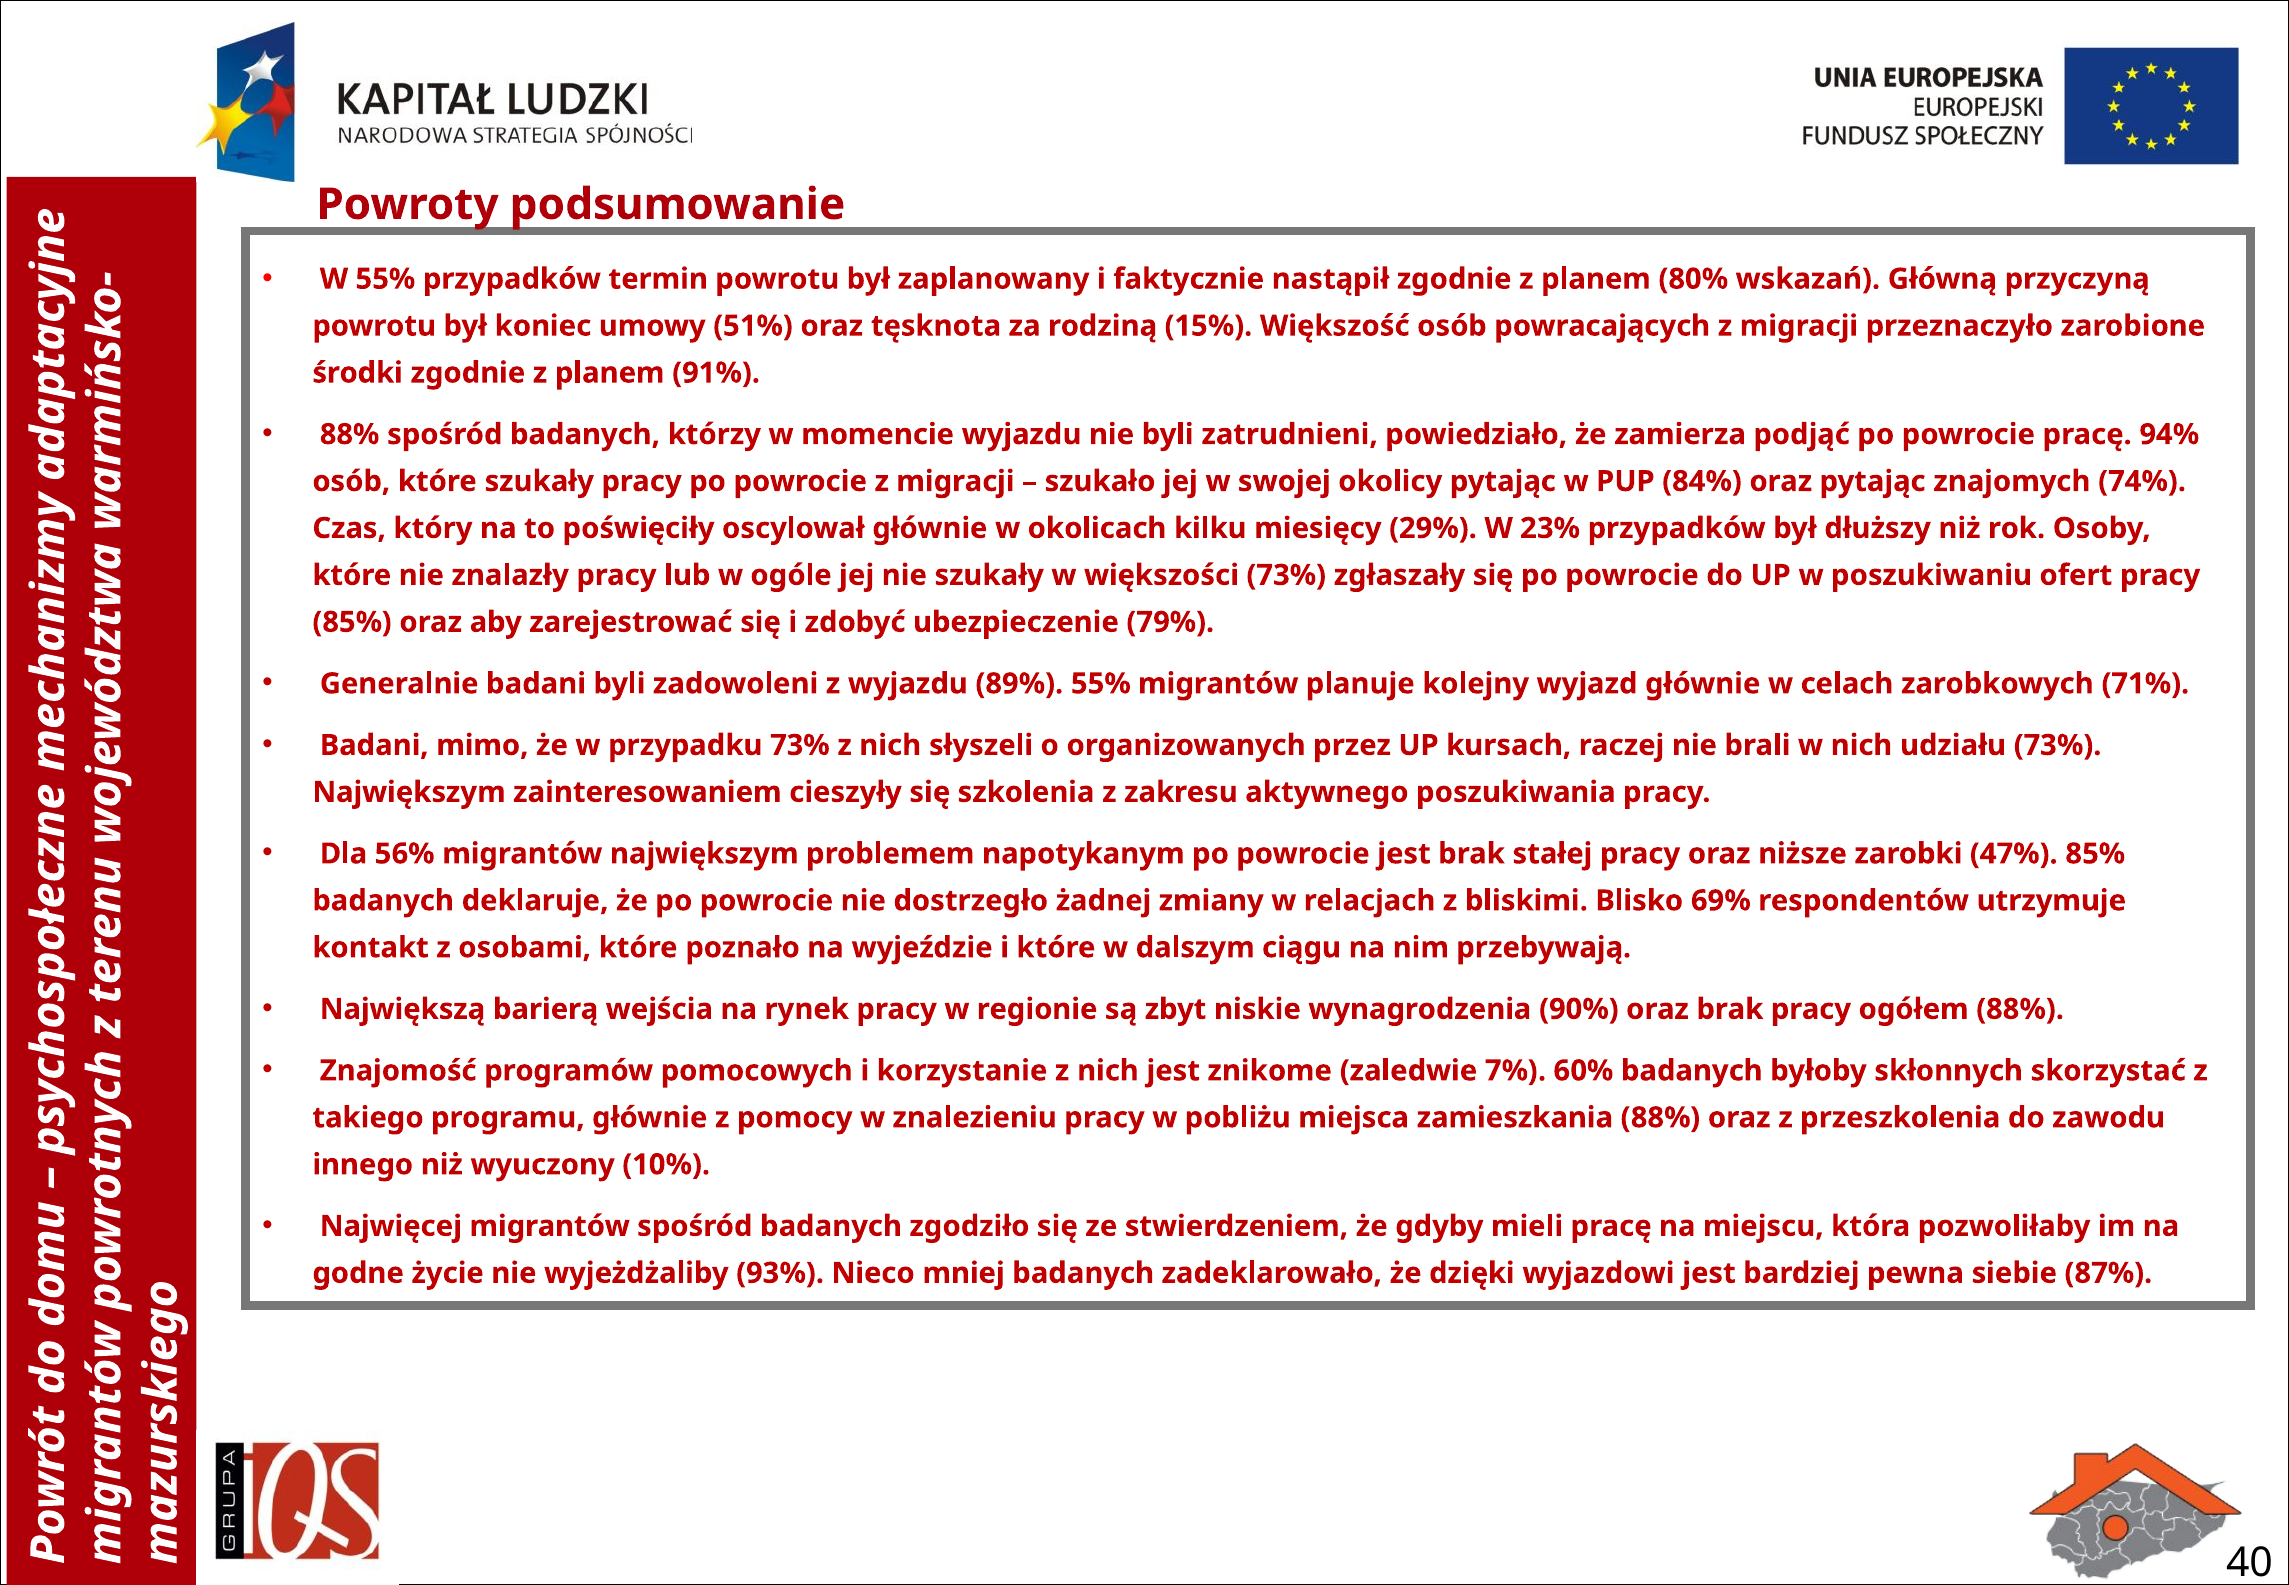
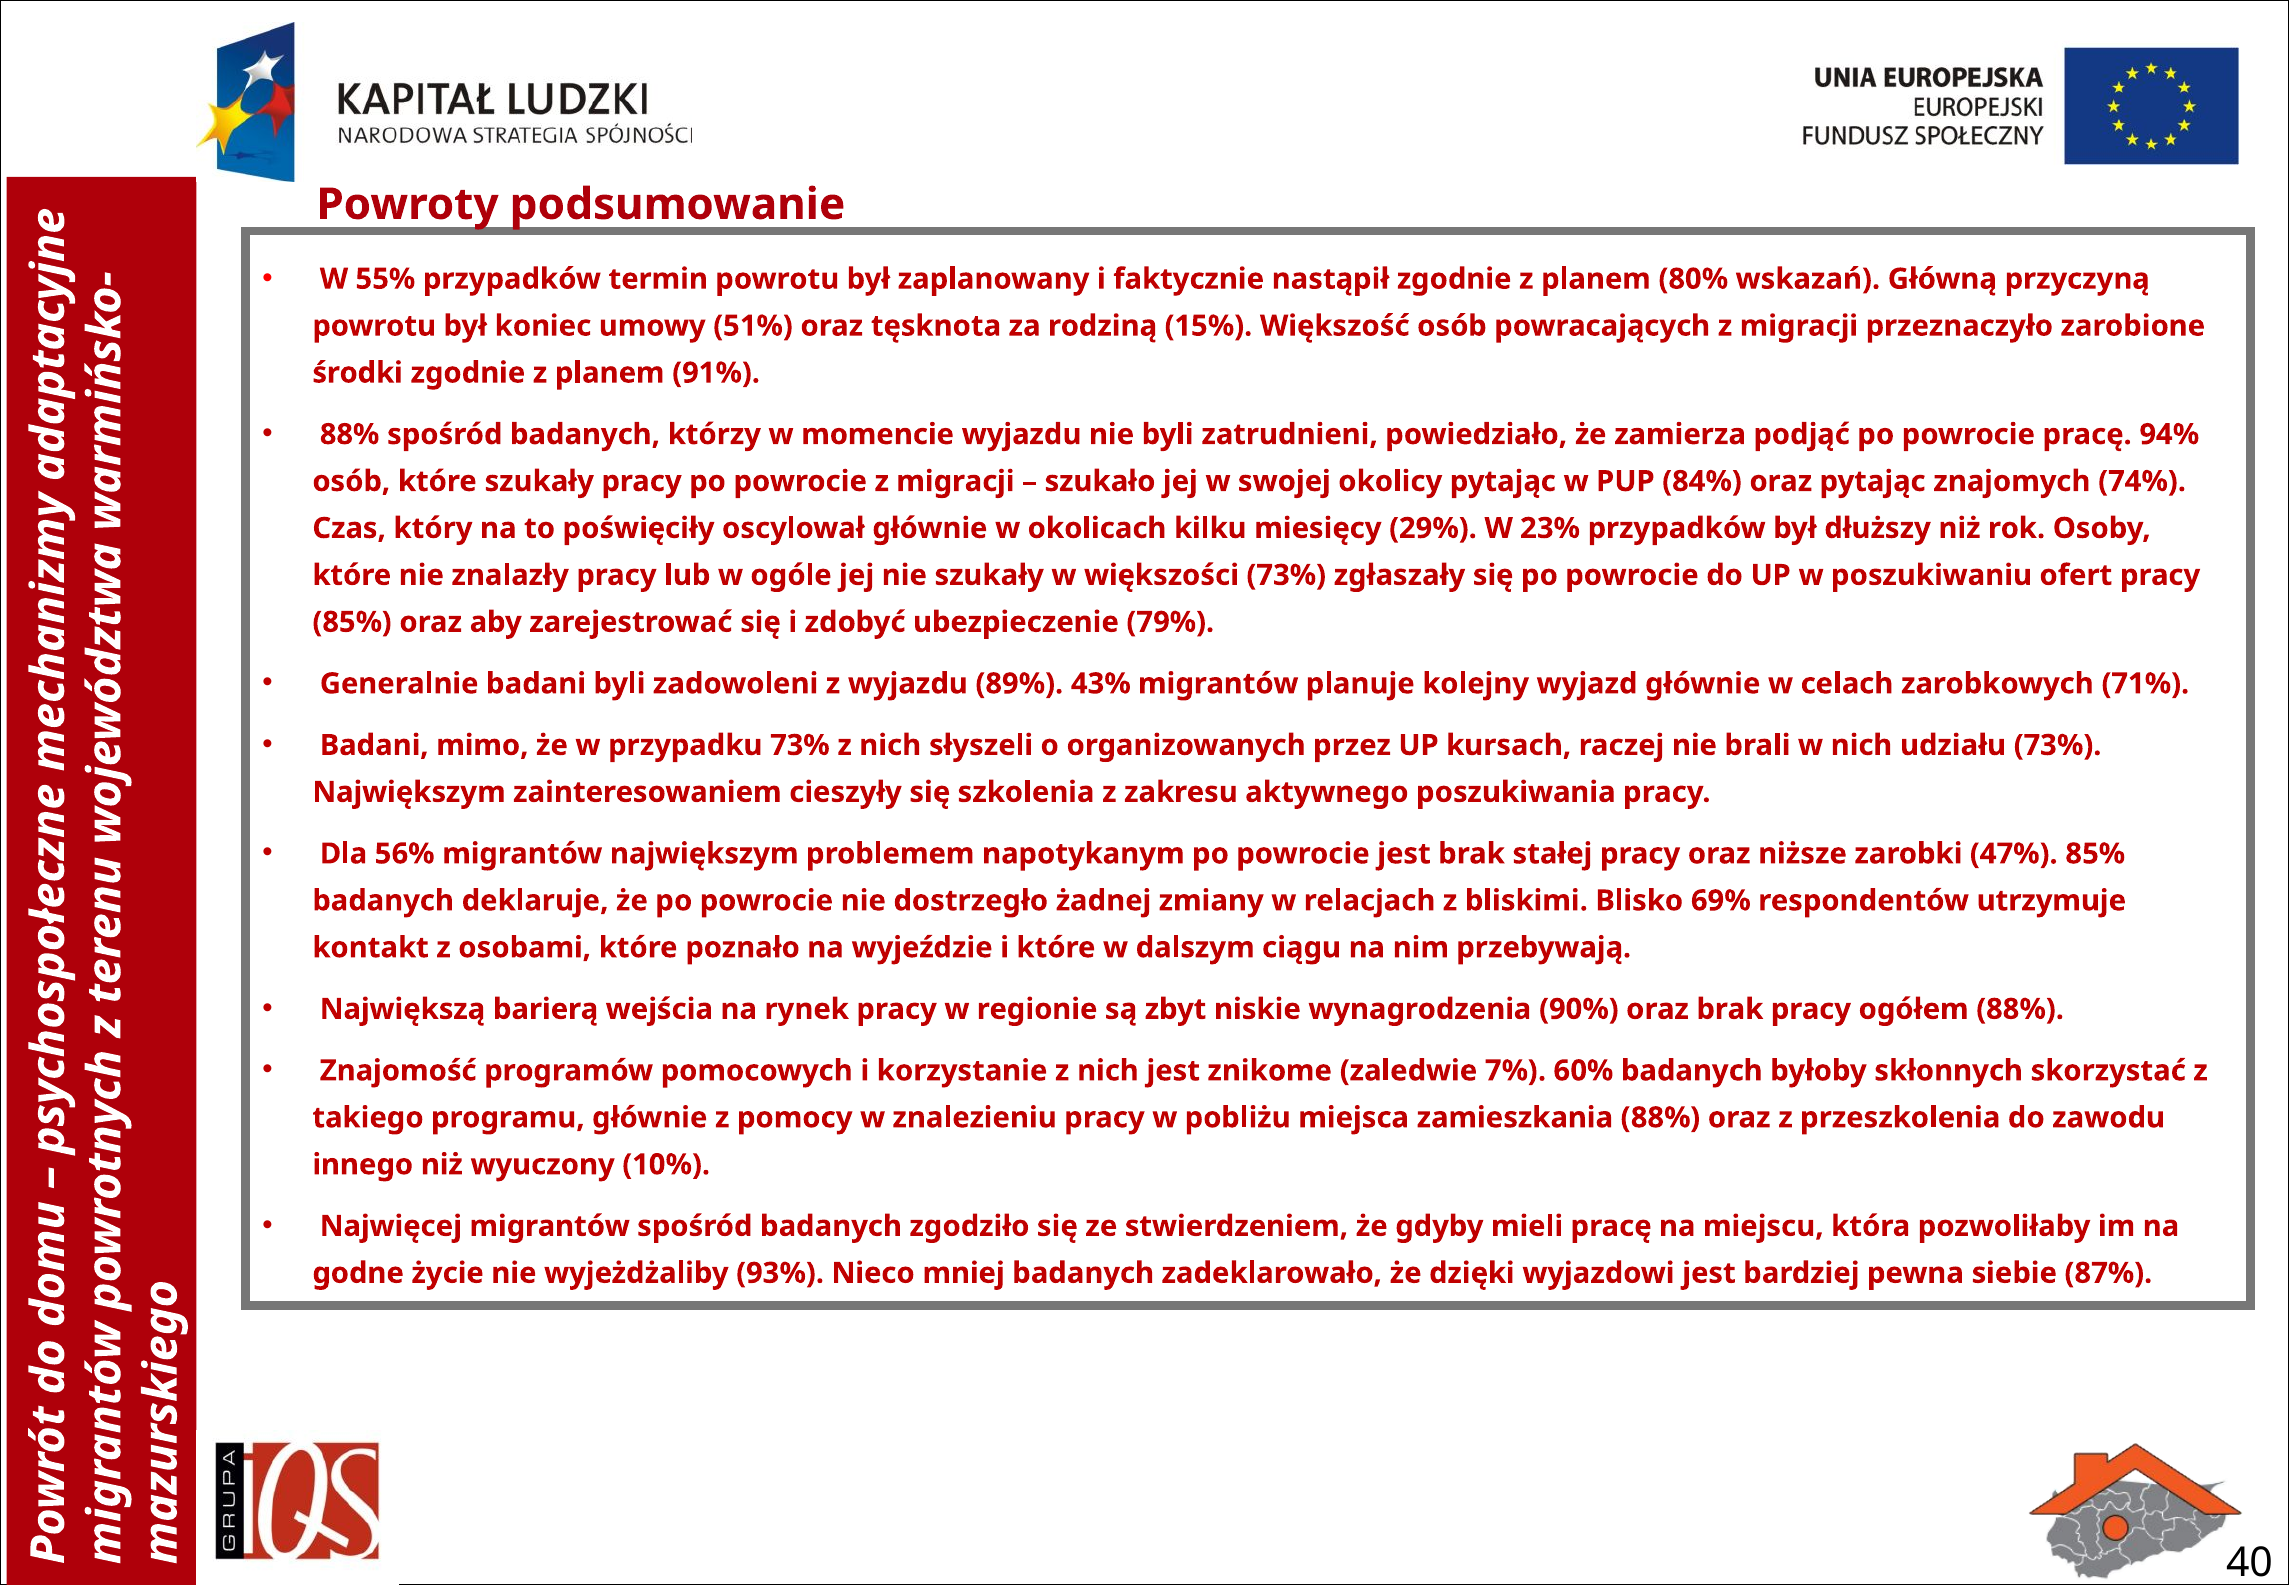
89% 55%: 55% -> 43% (1101, 684)
